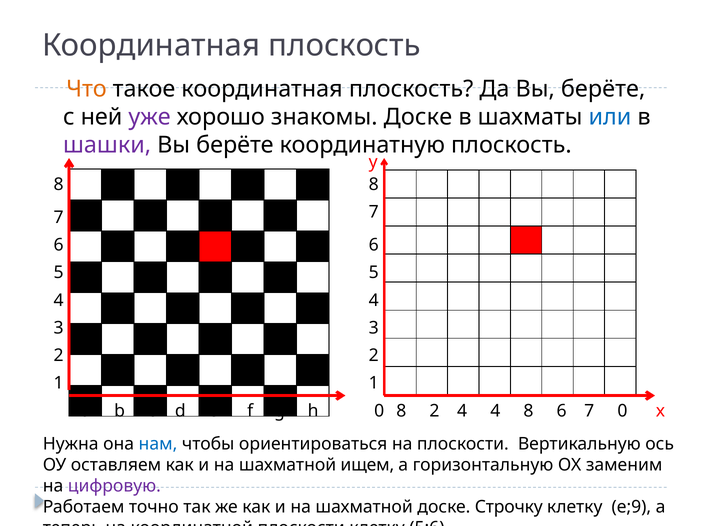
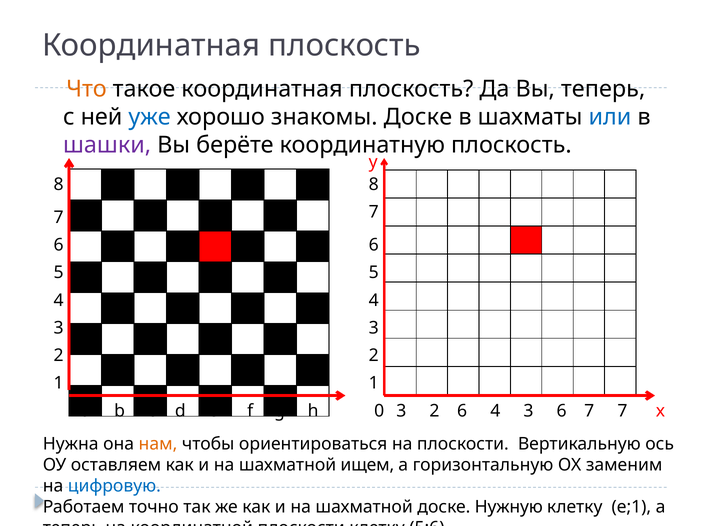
Да Вы берёте: берёте -> теперь (603, 89)
уже colour: purple -> blue (150, 117)
0 8: 8 -> 3 (401, 411)
2 4: 4 -> 6 (462, 411)
4 8: 8 -> 3 (528, 411)
7 0: 0 -> 7 (622, 411)
нам colour: blue -> orange (158, 444)
цифровую colour: purple -> blue (114, 486)
Строчку: Строчку -> Нужную (509, 507)
е;9: е;9 -> е;1 (631, 507)
